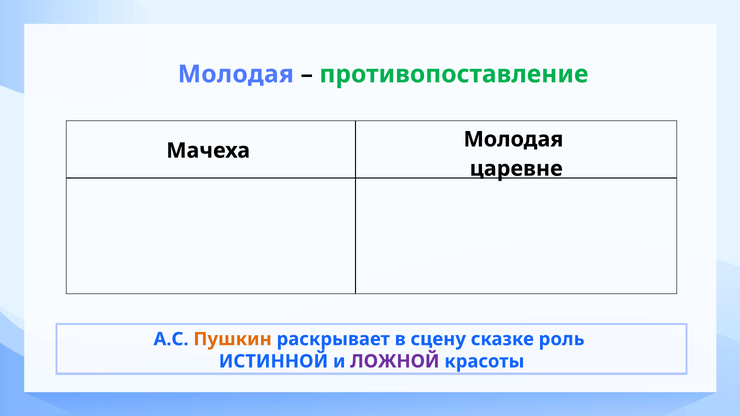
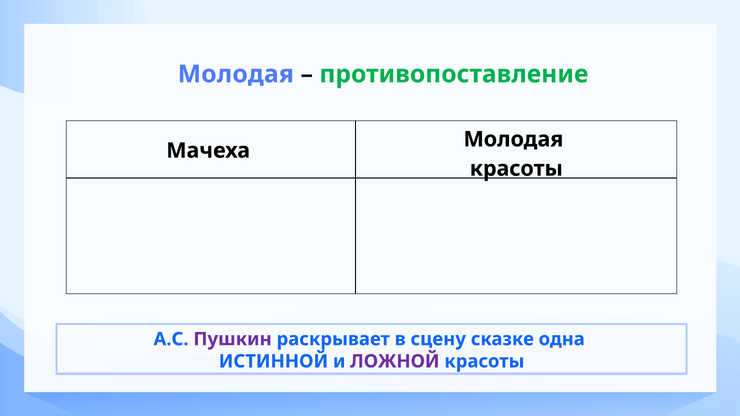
царевне: царевне -> красоты (516, 169)
Пушкин colour: orange -> purple (233, 339)
роль: роль -> одна (562, 339)
